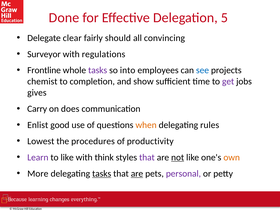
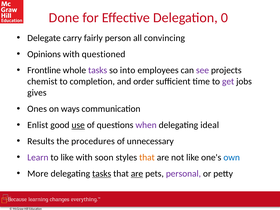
5: 5 -> 0 (224, 18)
clear: clear -> carry (72, 38)
should: should -> person (118, 38)
Surveyor: Surveyor -> Opinions (44, 54)
regulations: regulations -> questioned (104, 54)
see colour: blue -> purple (202, 70)
show: show -> order (144, 82)
Carry: Carry -> Ones (37, 109)
does: does -> ways (70, 109)
use underline: none -> present (78, 125)
when colour: orange -> purple (146, 125)
rules: rules -> ideal (210, 125)
Lowest: Lowest -> Results (41, 141)
productivity: productivity -> unnecessary (150, 141)
think: think -> soon (104, 157)
that colour: purple -> orange (147, 157)
not underline: present -> none (178, 157)
own colour: orange -> blue (232, 157)
